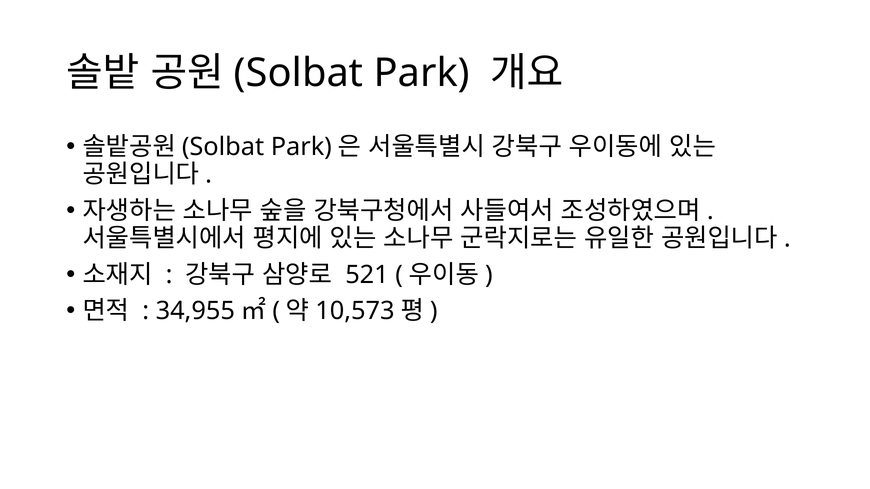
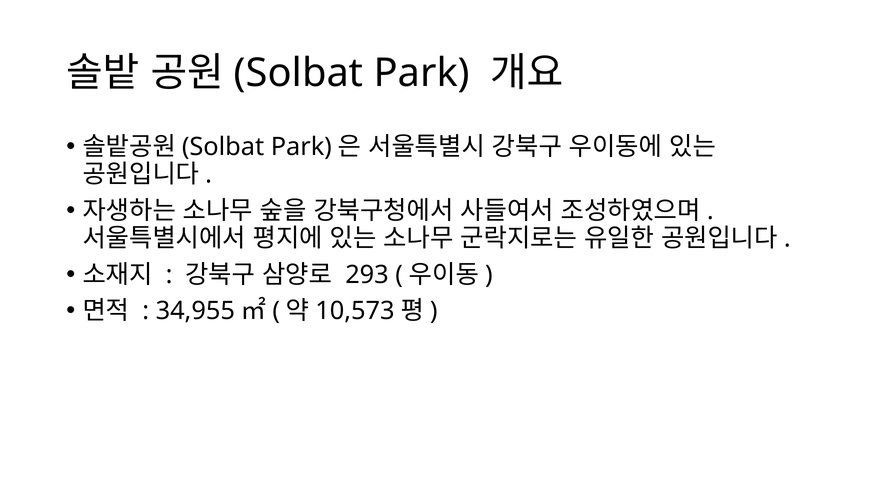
521: 521 -> 293 (367, 275)
